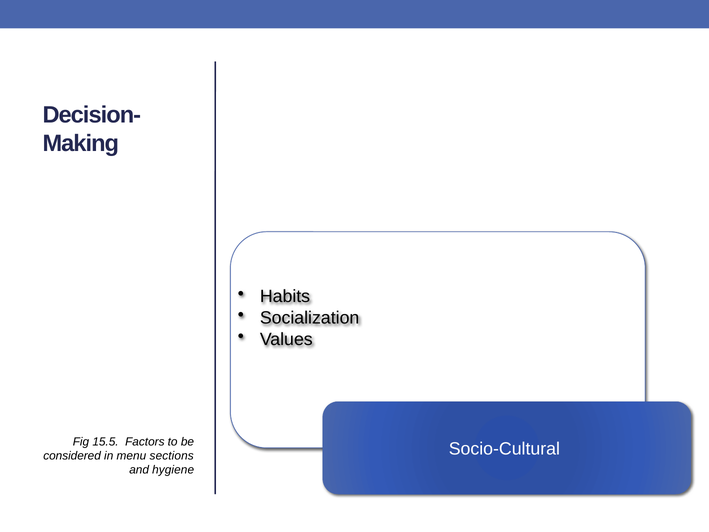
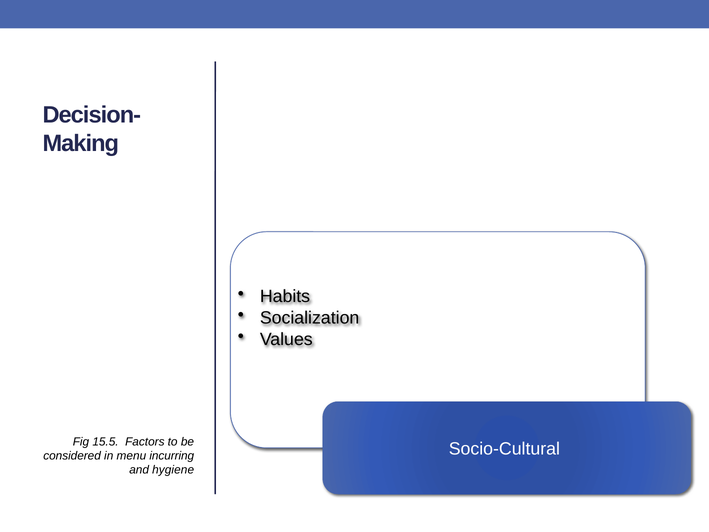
sections: sections -> incurring (172, 456)
